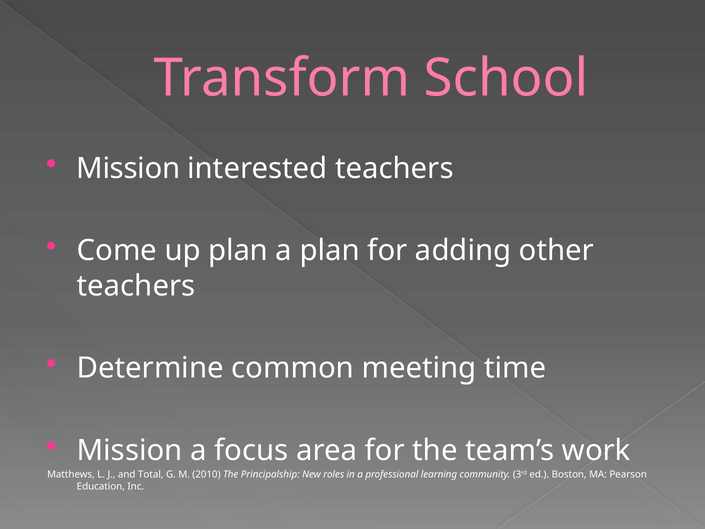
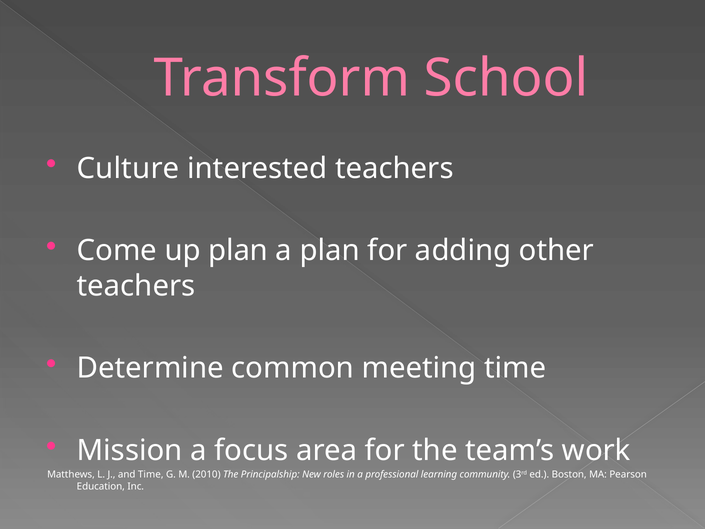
Mission: Mission -> Culture (128, 168)
and Total: Total -> Time (151, 474)
